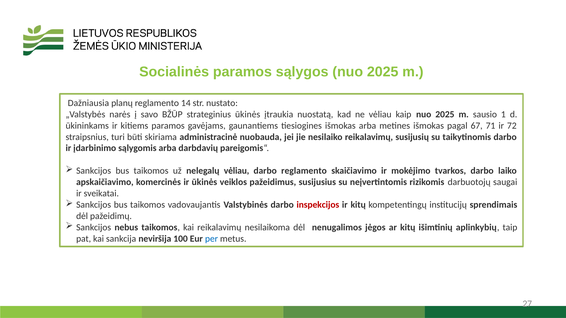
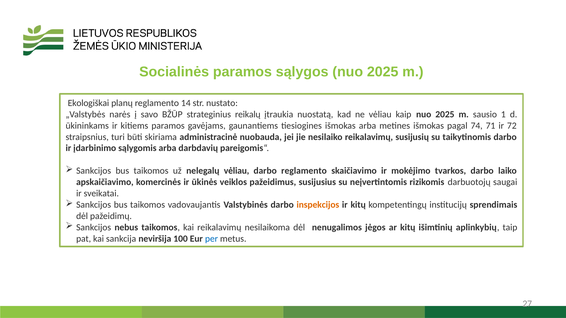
Dažniausia: Dažniausia -> Ekologiškai (88, 103)
strateginius ūkinės: ūkinės -> reikalų (248, 114)
67: 67 -> 74 (477, 126)
inspekcijos colour: red -> orange (318, 205)
